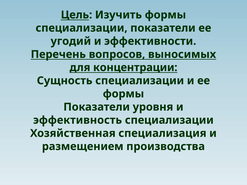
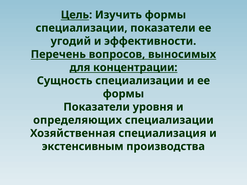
эффективность: эффективность -> определяющих (78, 120)
размещением: размещением -> экстенсивным (83, 147)
